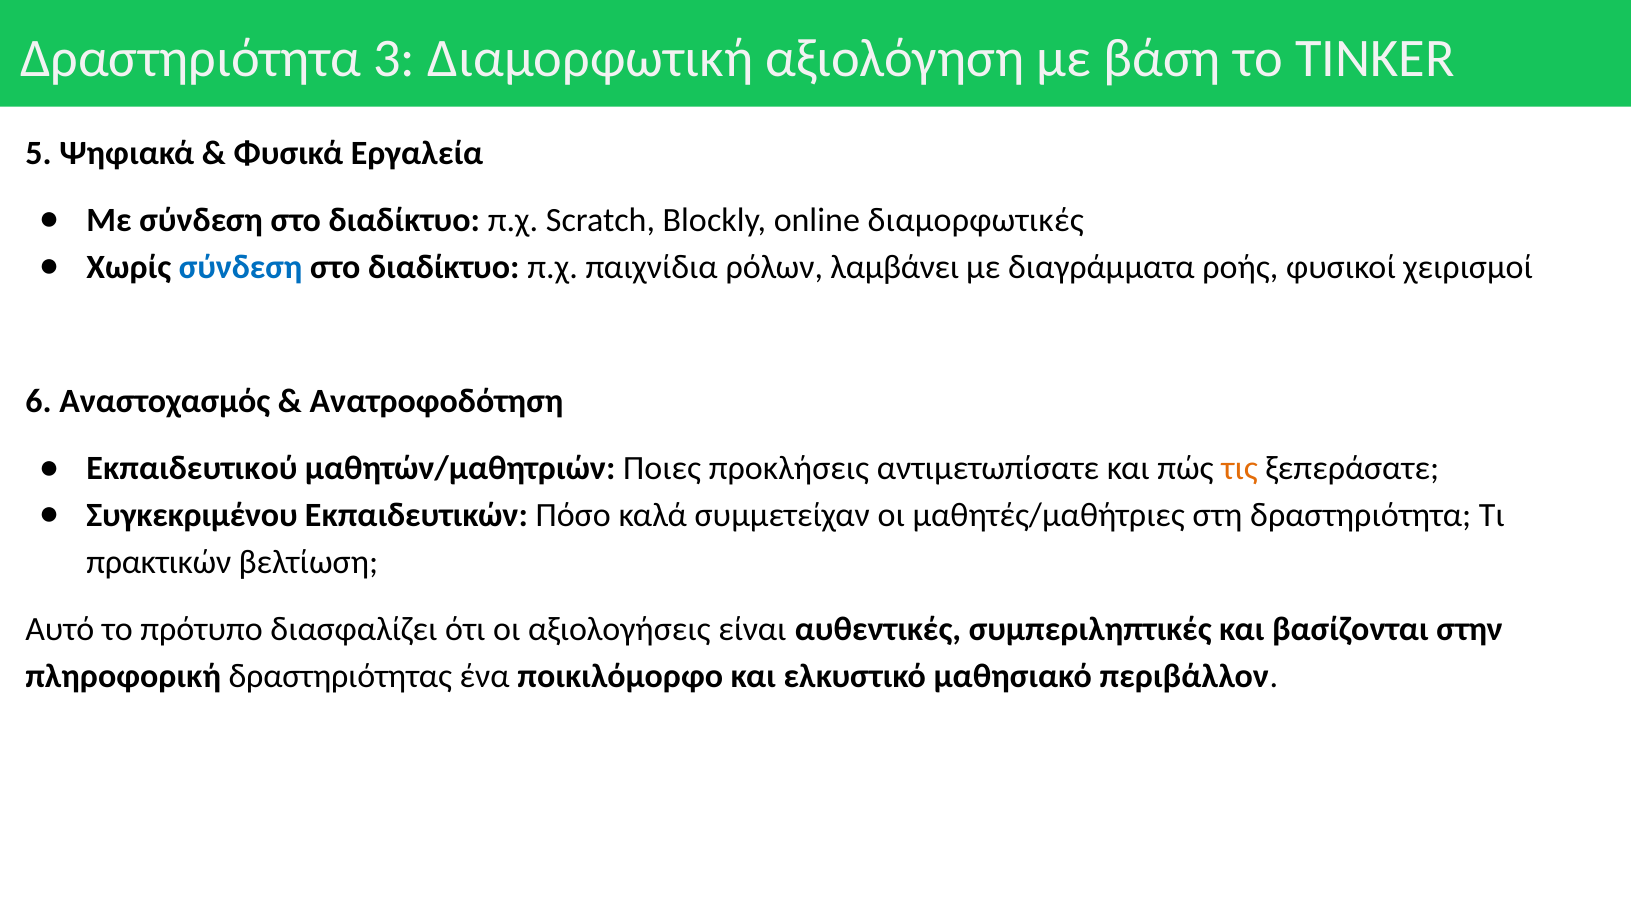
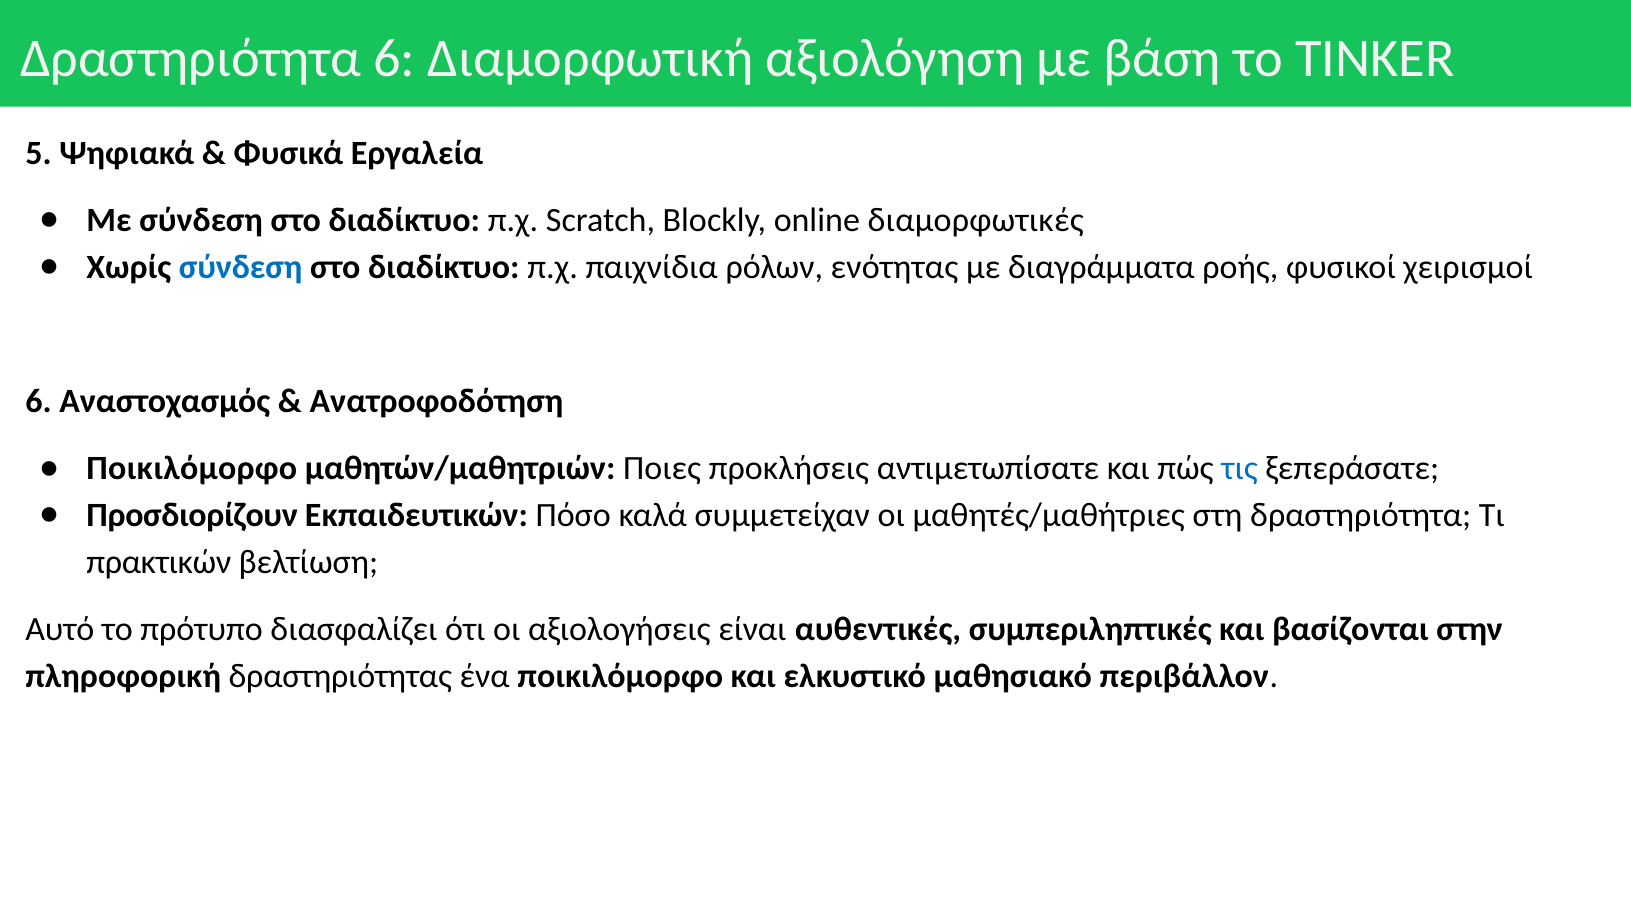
Δραστηριότητα 3: 3 -> 6 (394, 58)
λαμβάνει: λαμβάνει -> ενότητας (895, 267)
Εκπαιδευτικού: Εκπαιδευτικού -> Ποικιλόμορφο (192, 469)
τις colour: orange -> blue (1240, 469)
Συγκεκριμένου: Συγκεκριμένου -> Προσδιορίζουν (192, 516)
